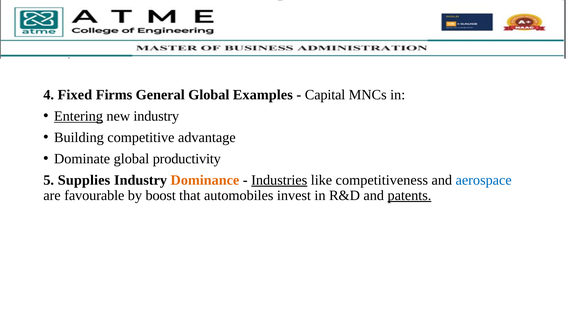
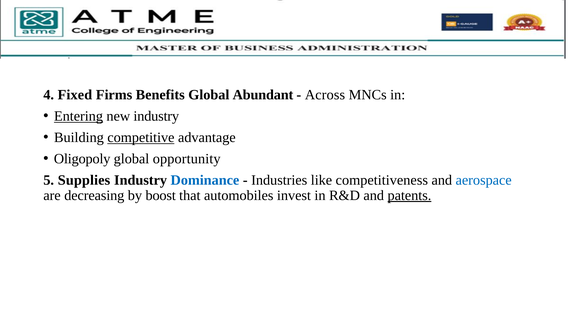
General: General -> Benefits (160, 95)
Examples: Examples -> Abundant (263, 95)
Capital: Capital -> Across (325, 95)
competitive underline: none -> present (141, 138)
Dominate: Dominate -> Oligopoly (82, 159)
productivity: productivity -> opportunity (187, 159)
Dominance colour: orange -> blue (205, 180)
Industries underline: present -> none (279, 180)
favourable: favourable -> decreasing (94, 195)
